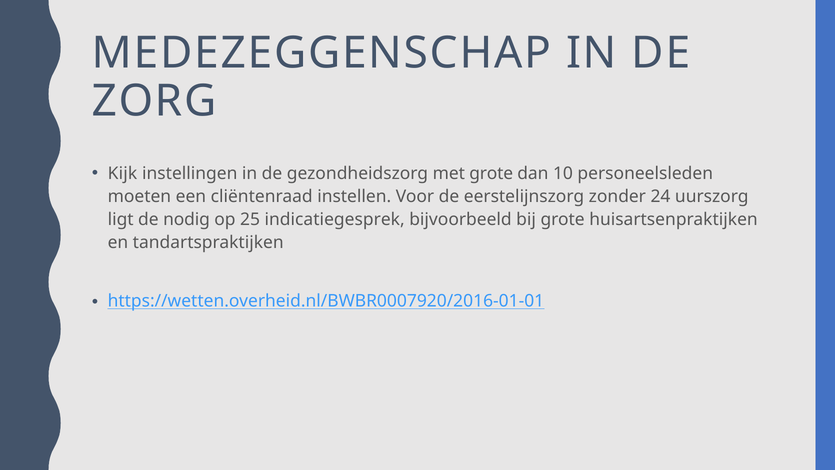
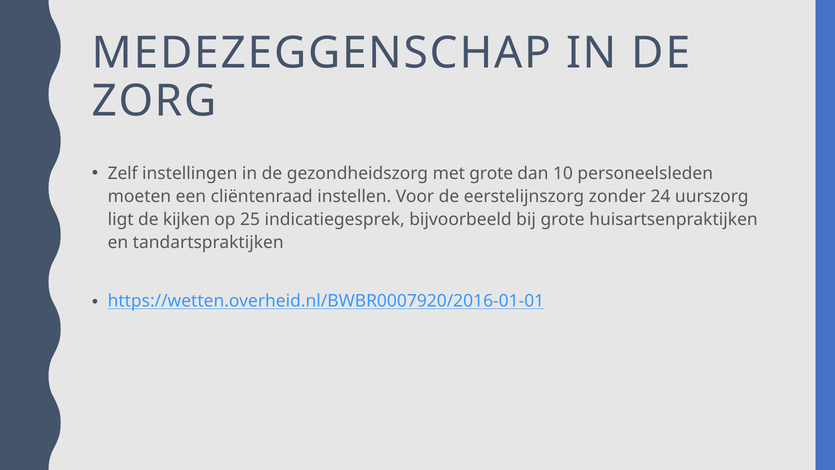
Kijk: Kijk -> Zelf (123, 173)
nodig: nodig -> kijken (187, 219)
